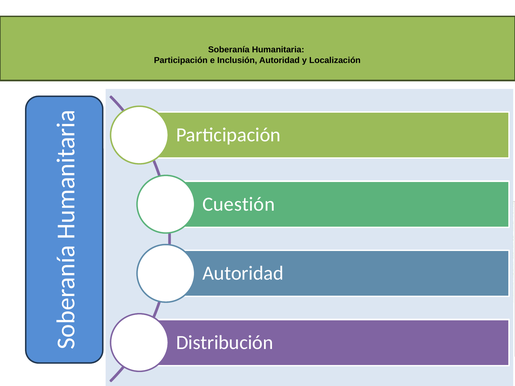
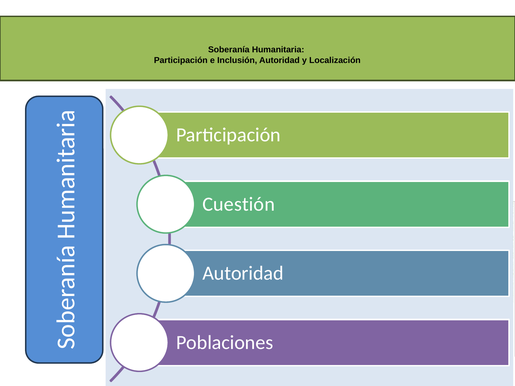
Distribución: Distribución -> Poblaciones (225, 343)
